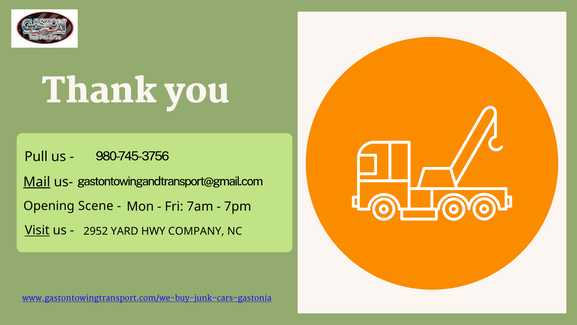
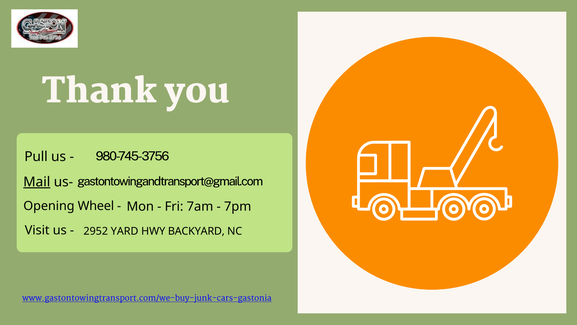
Scene: Scene -> Wheel (96, 206)
Visit underline: present -> none (37, 230)
COMPANY: COMPANY -> BACKYARD (196, 231)
